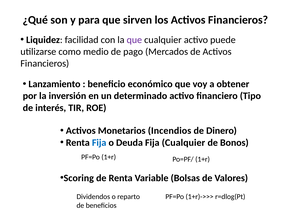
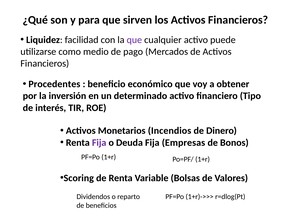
Lanzamiento: Lanzamiento -> Procedentes (54, 84)
Fija colour: blue -> purple (99, 143)
Fija Cualquier: Cualquier -> Empresas (183, 143)
